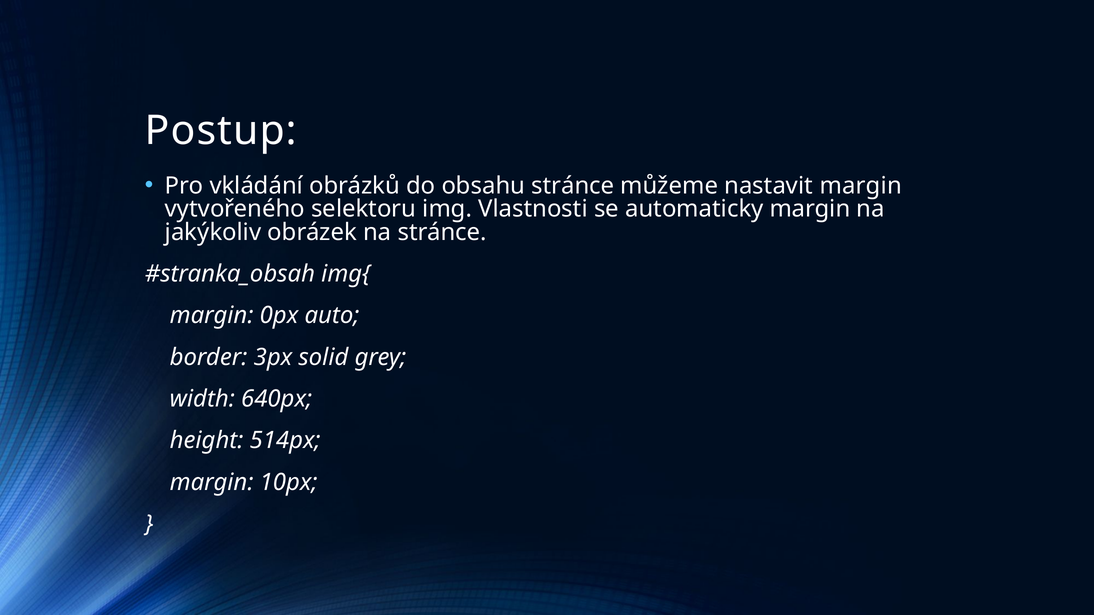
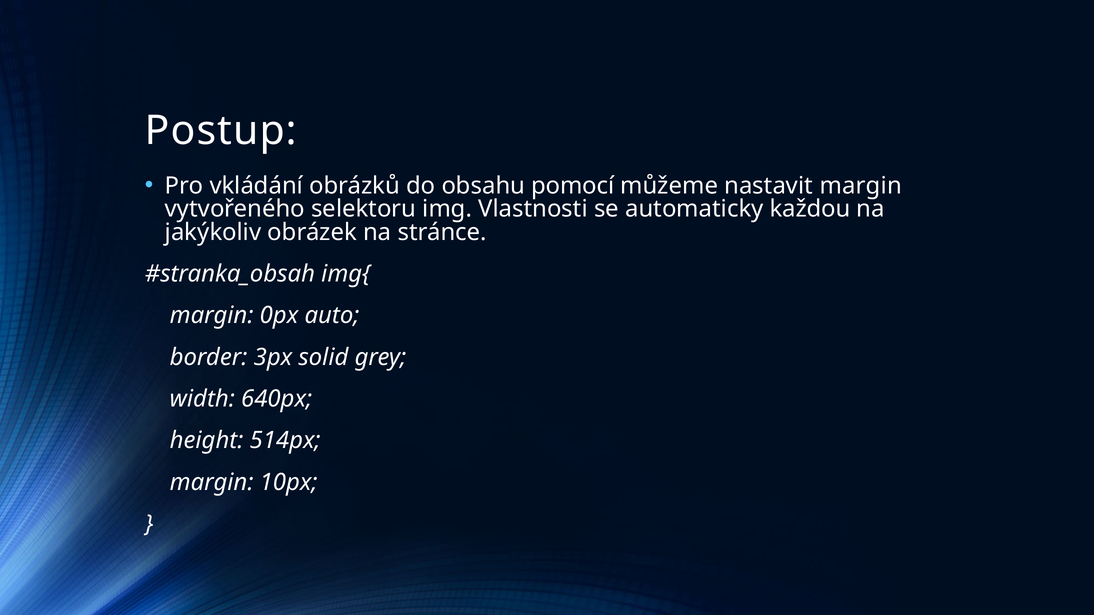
obsahu stránce: stránce -> pomocí (573, 186)
automaticky margin: margin -> každou (810, 209)
